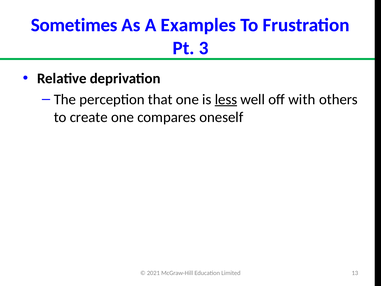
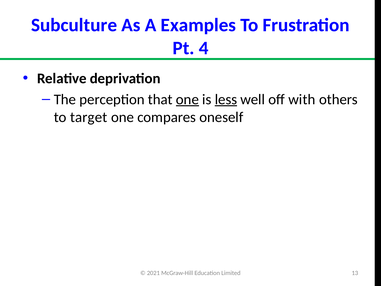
Sometimes: Sometimes -> Subculture (74, 25)
3: 3 -> 4 (204, 48)
one underline: none -> present (187, 99)
create: create -> target (89, 117)
